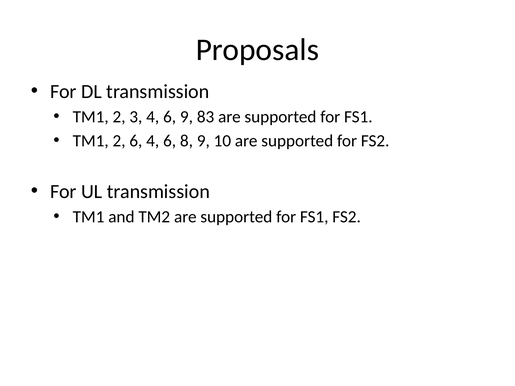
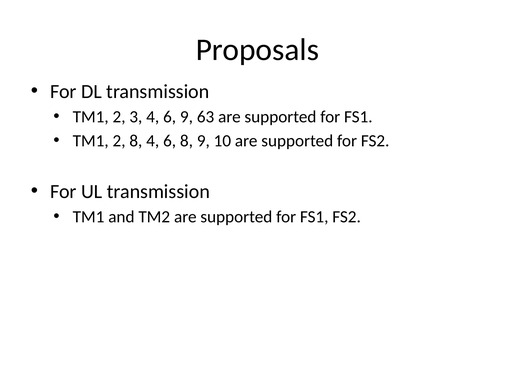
83: 83 -> 63 (206, 117)
2 6: 6 -> 8 (136, 141)
